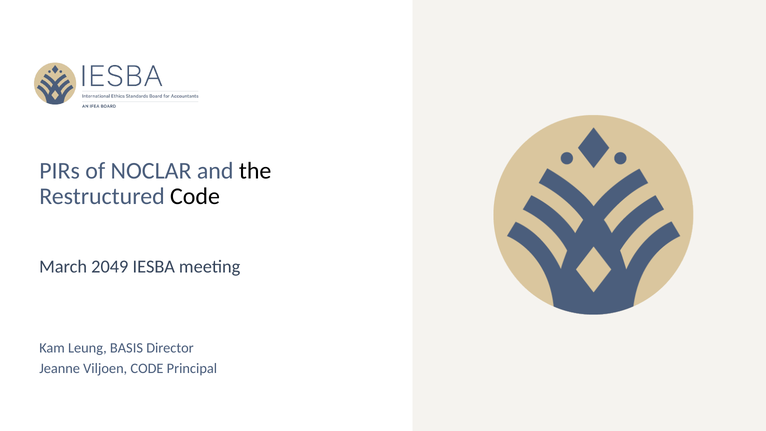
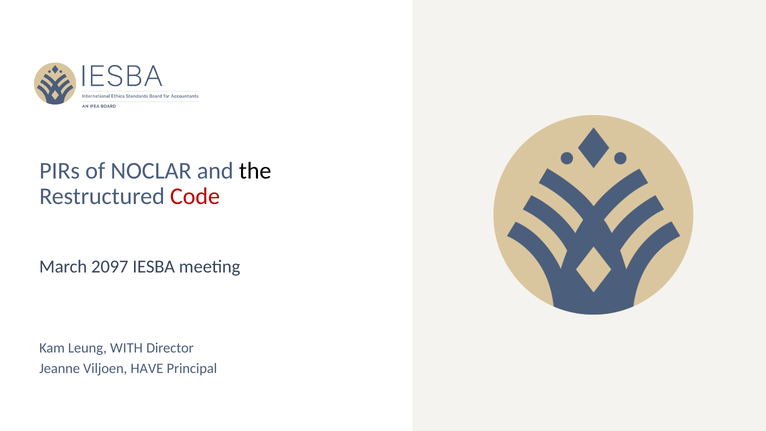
Code colour: black -> red (195, 196)
2049: 2049 -> 2097 (110, 267)
BASIS: BASIS -> WITH (126, 348)
Viljoen CODE: CODE -> HAVE (147, 368)
